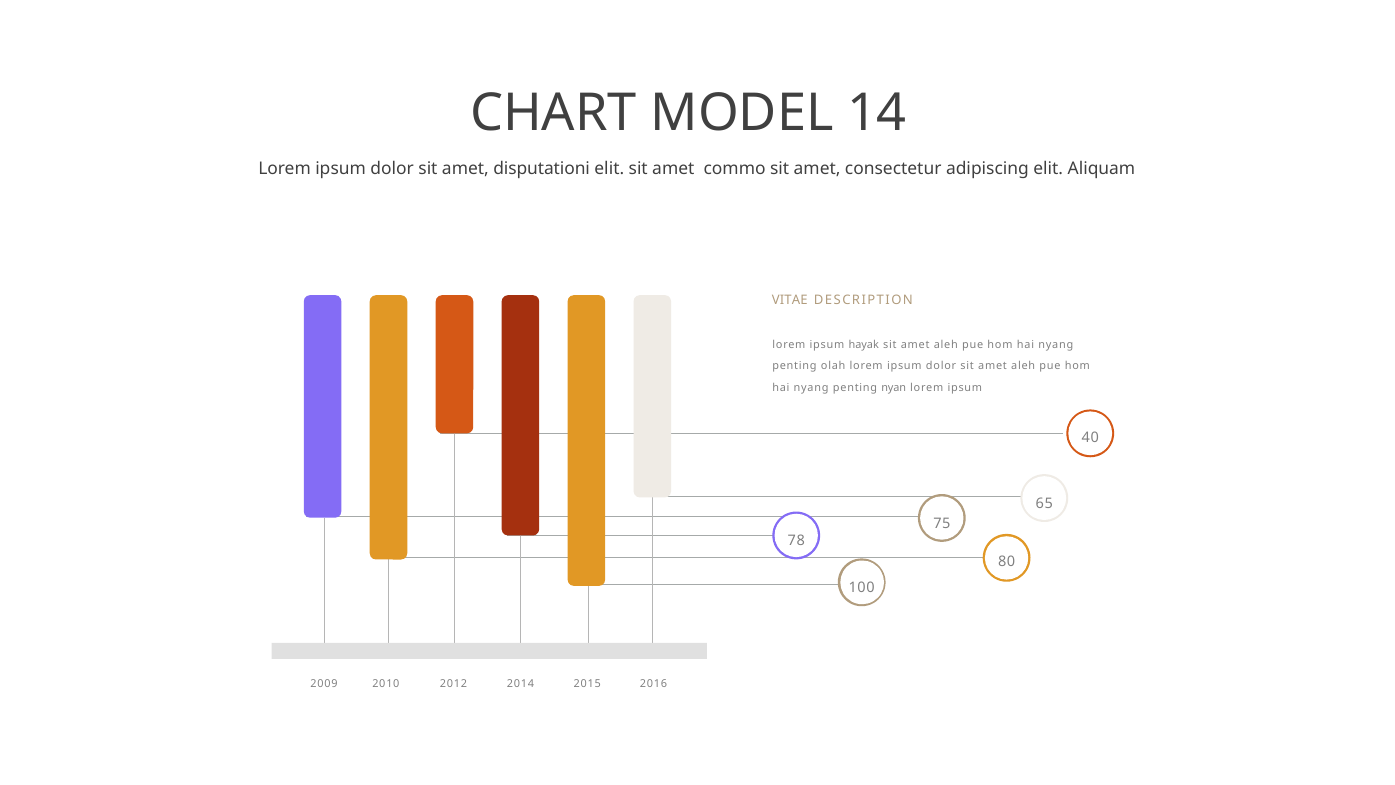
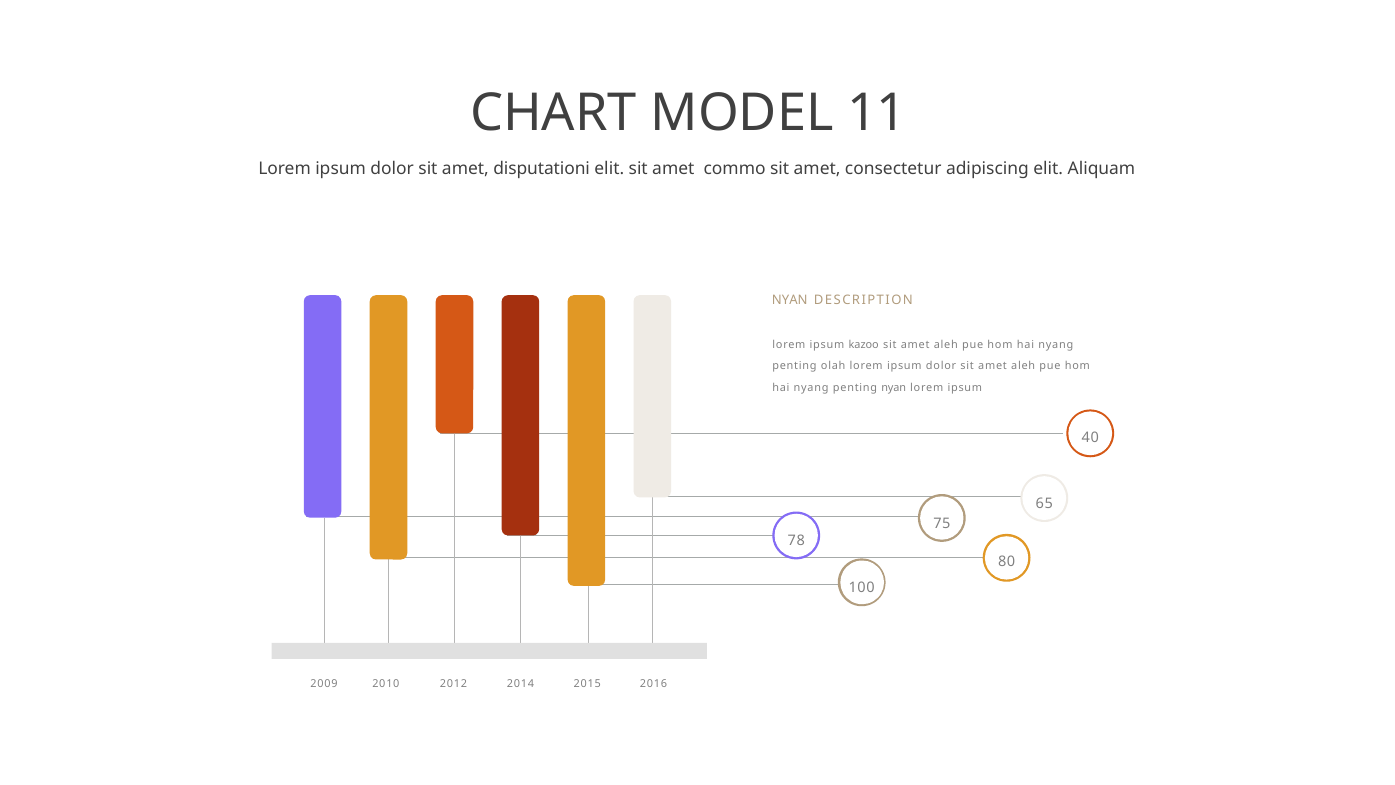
14: 14 -> 11 (877, 113)
VITAE: VITAE -> NYAN (790, 300)
hayak: hayak -> kazoo (864, 344)
